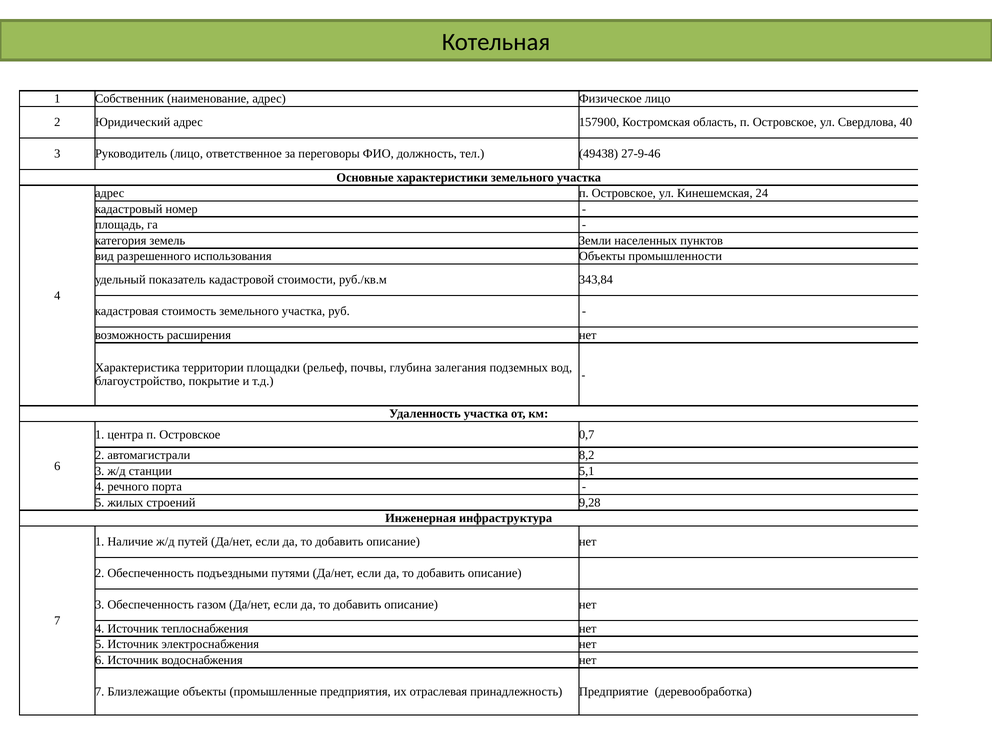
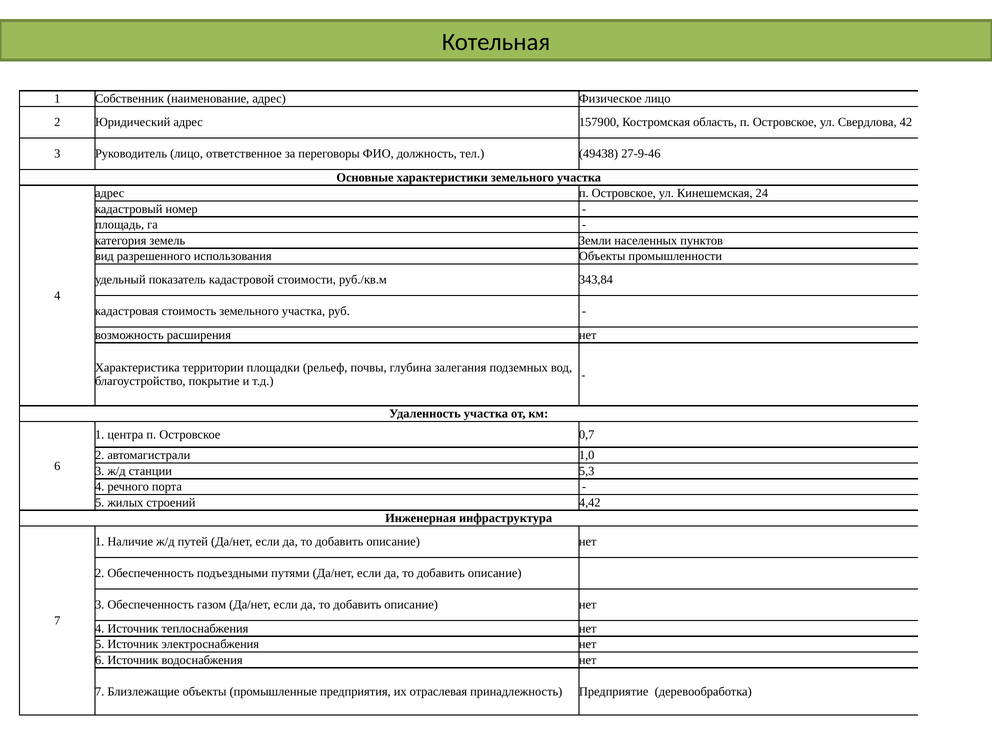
40: 40 -> 42 (906, 122)
8,2: 8,2 -> 1,0 (587, 455)
5,1: 5,1 -> 5,3 (587, 471)
9,28: 9,28 -> 4,42 (590, 502)
